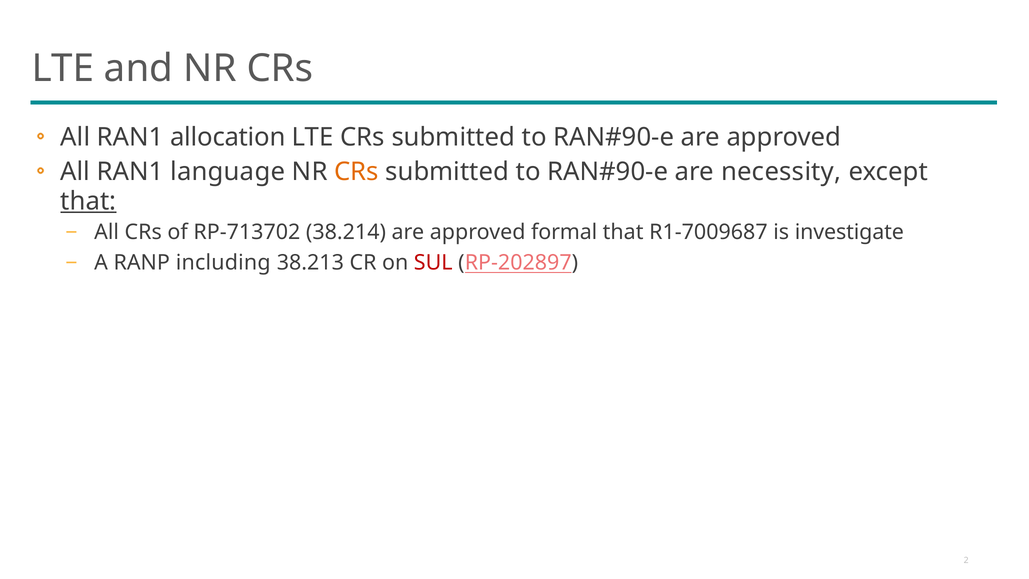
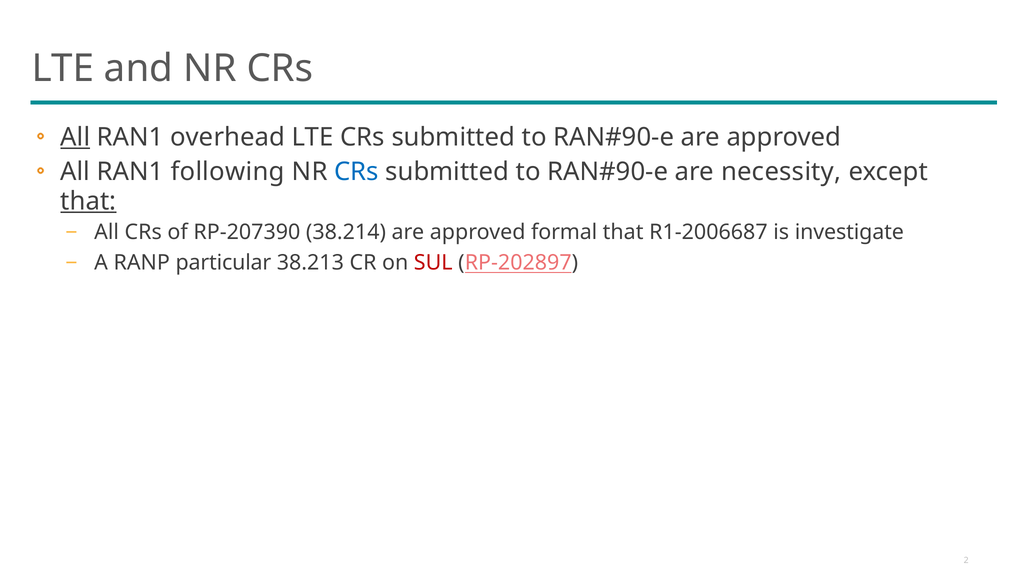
All underline: none -> present (75, 137)
allocation: allocation -> overhead (228, 137)
language: language -> following (228, 172)
CRs colour: orange -> blue (356, 172)
RP-713702: RP-713702 -> RP-207390 (247, 232)
R1-7009687: R1-7009687 -> R1-2006687 (708, 232)
including: including -> particular (223, 263)
